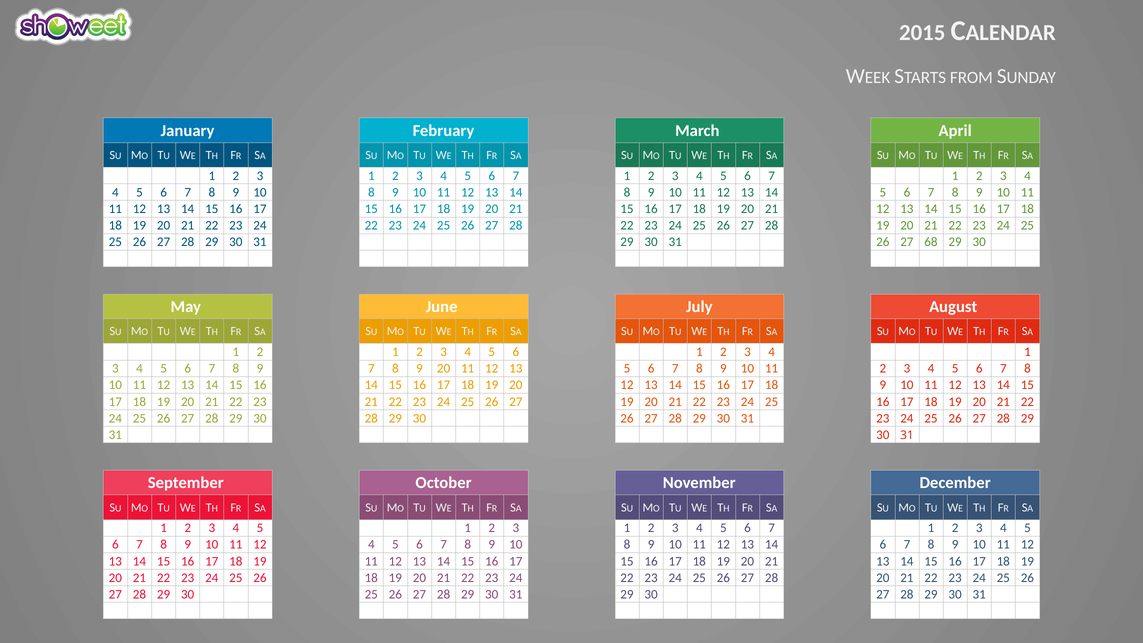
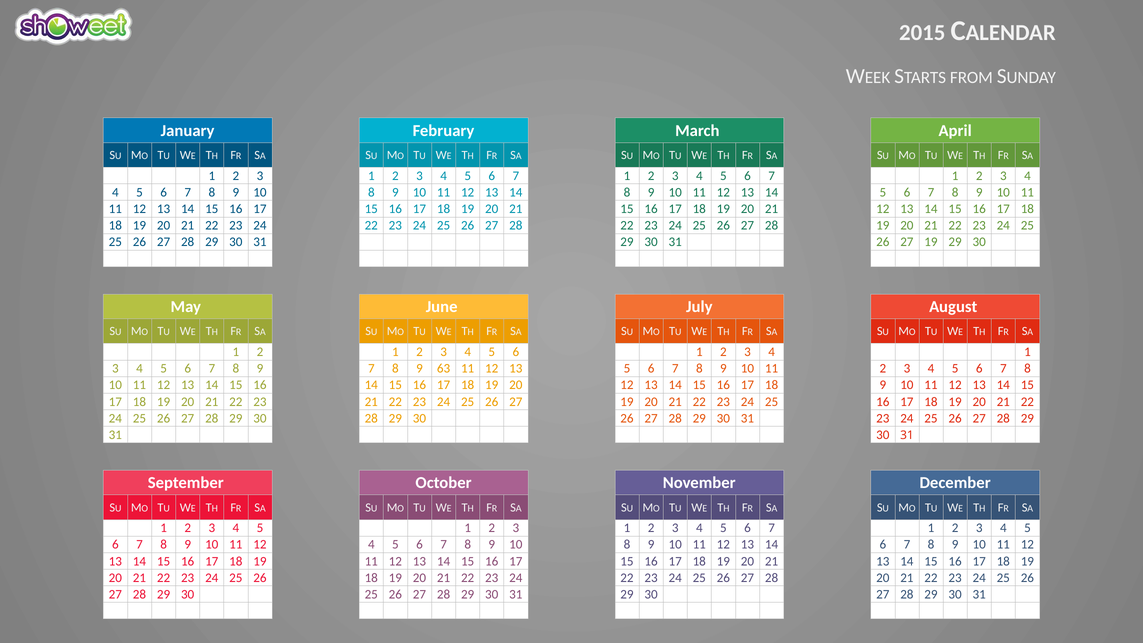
27 68: 68 -> 19 (931, 242)
9 20: 20 -> 63 (444, 369)
